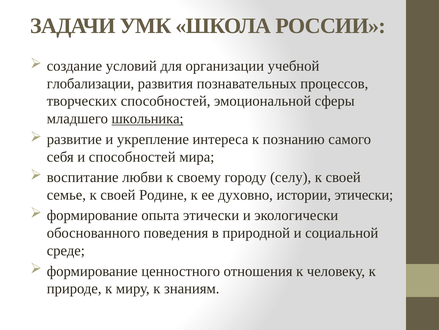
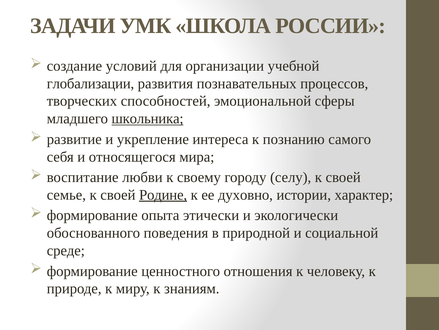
и способностей: способностей -> относящегося (132, 156)
Родине underline: none -> present (163, 195)
истории этически: этически -> характер (364, 195)
